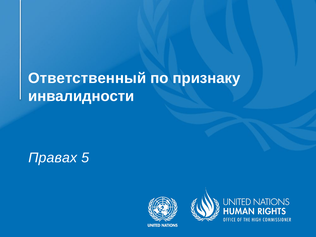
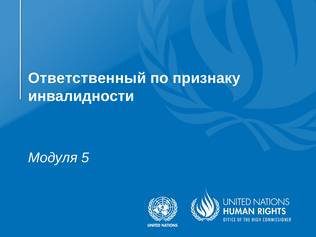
Правах: Правах -> Модуля (53, 158)
